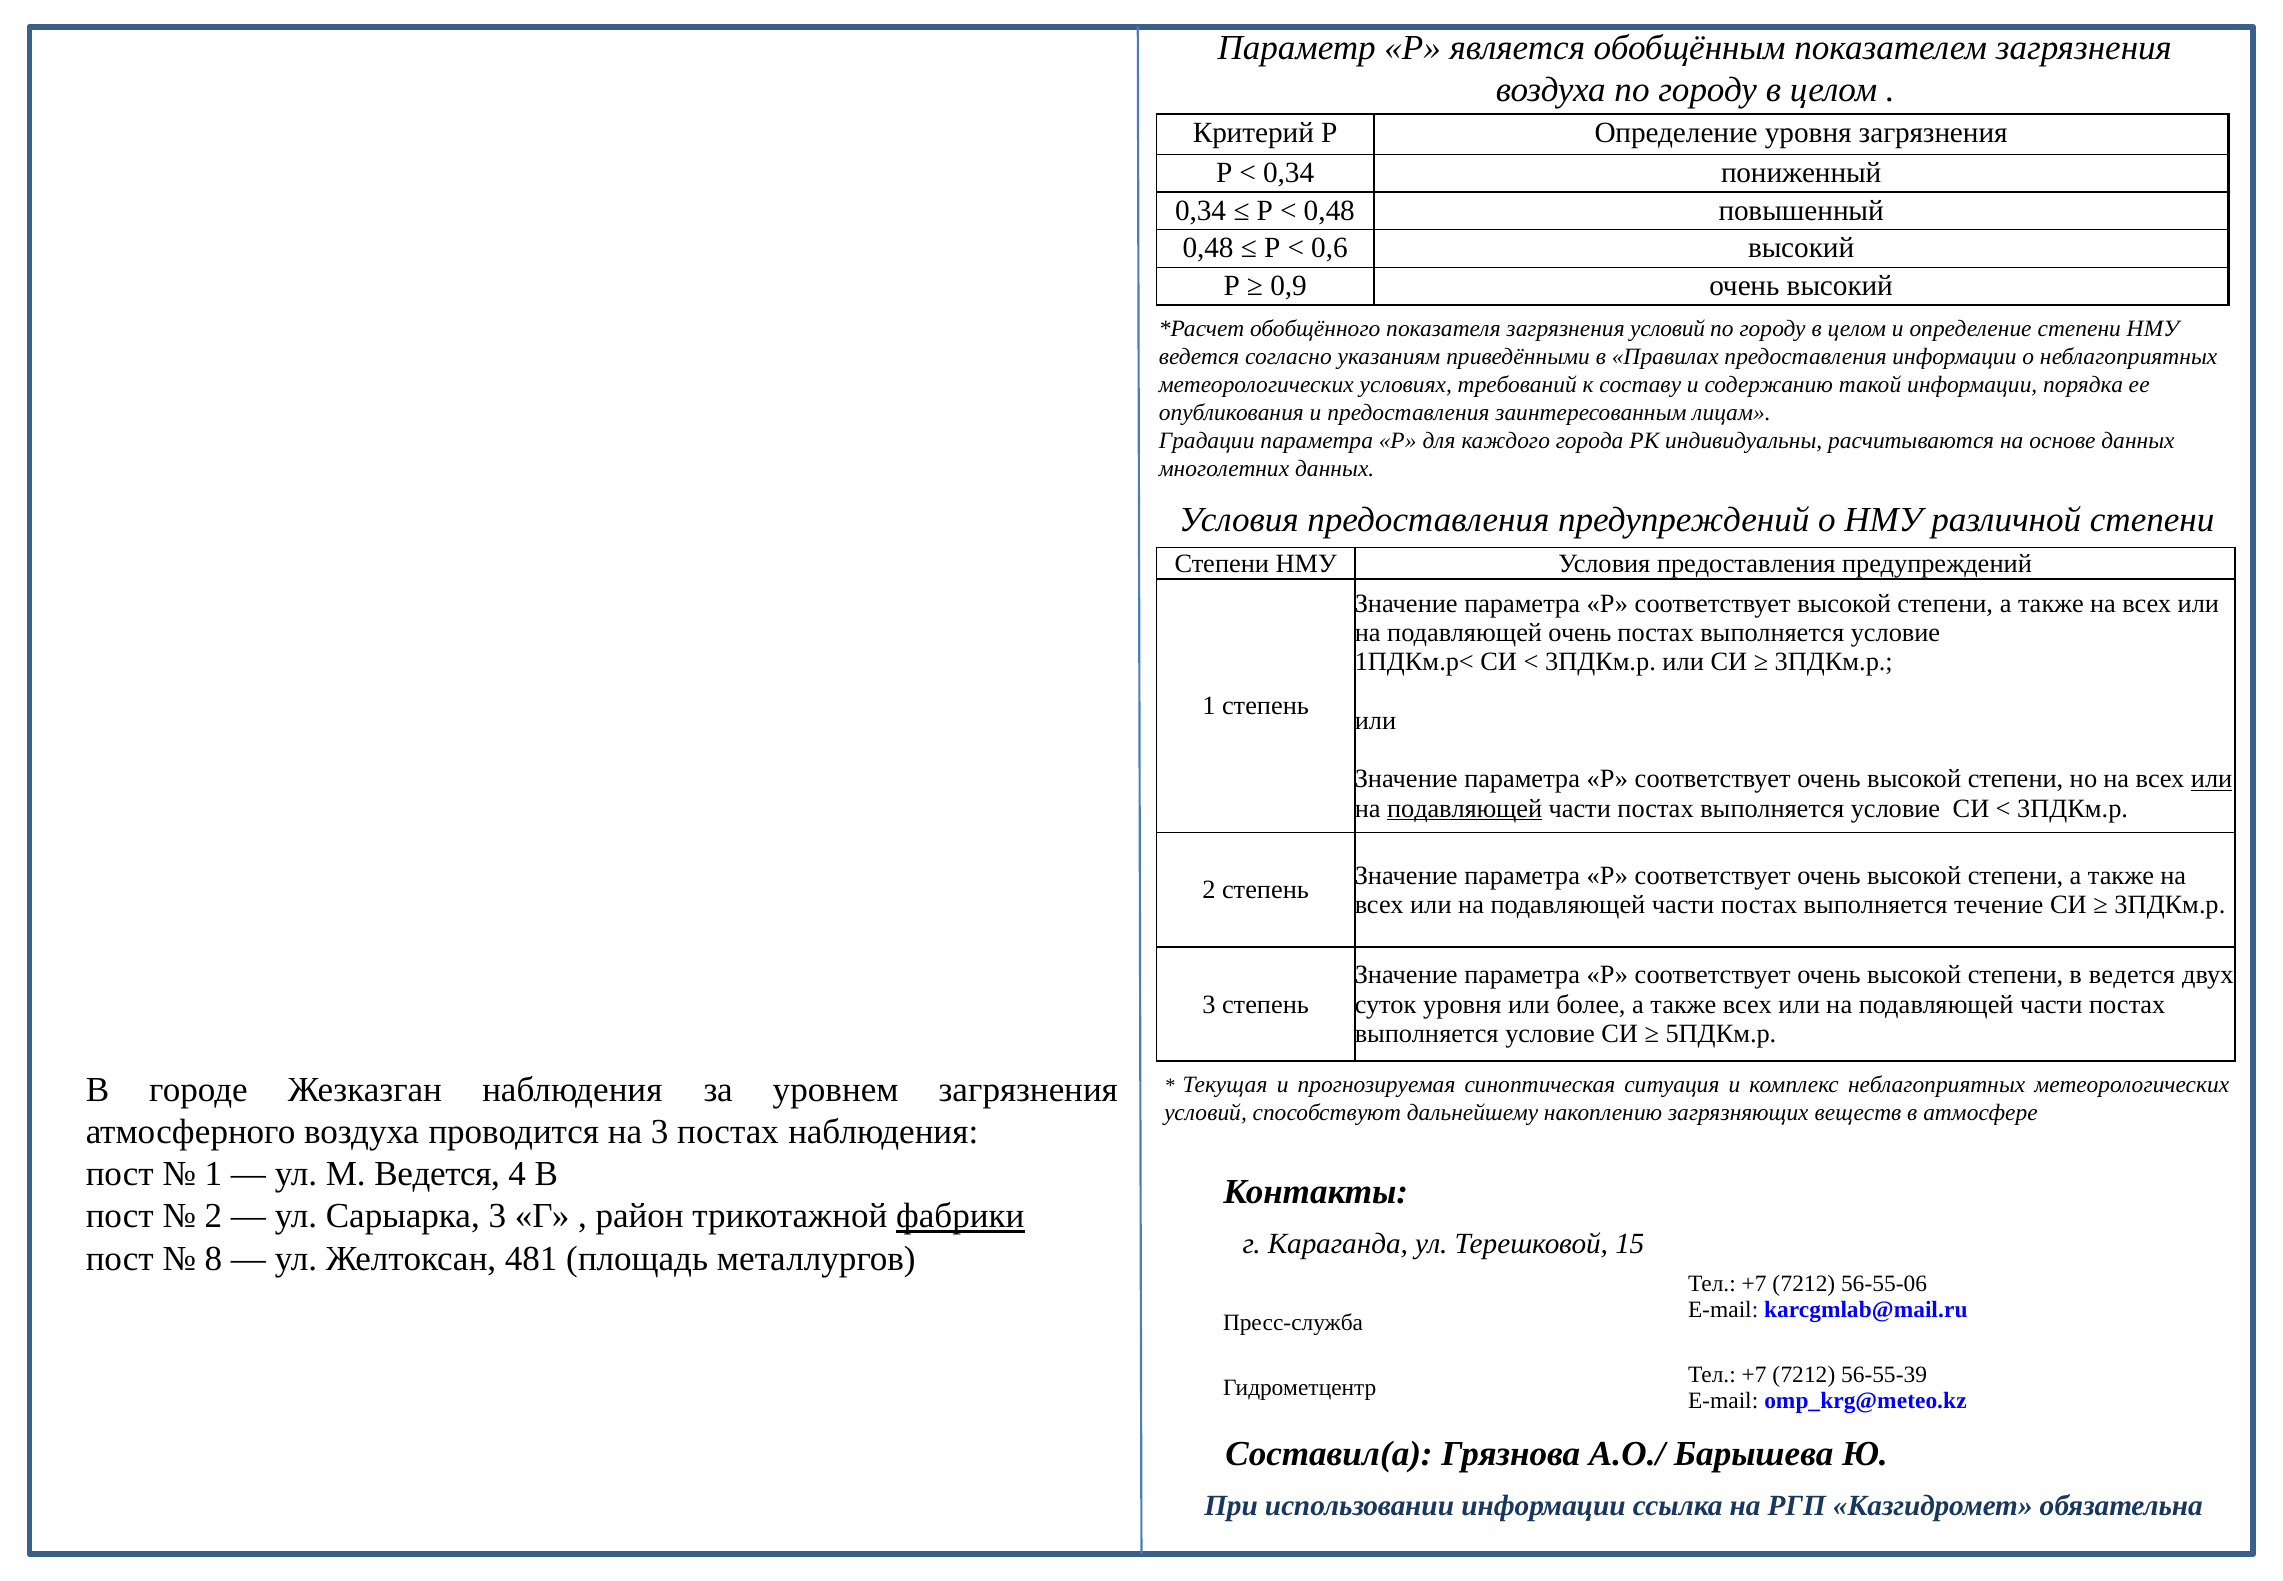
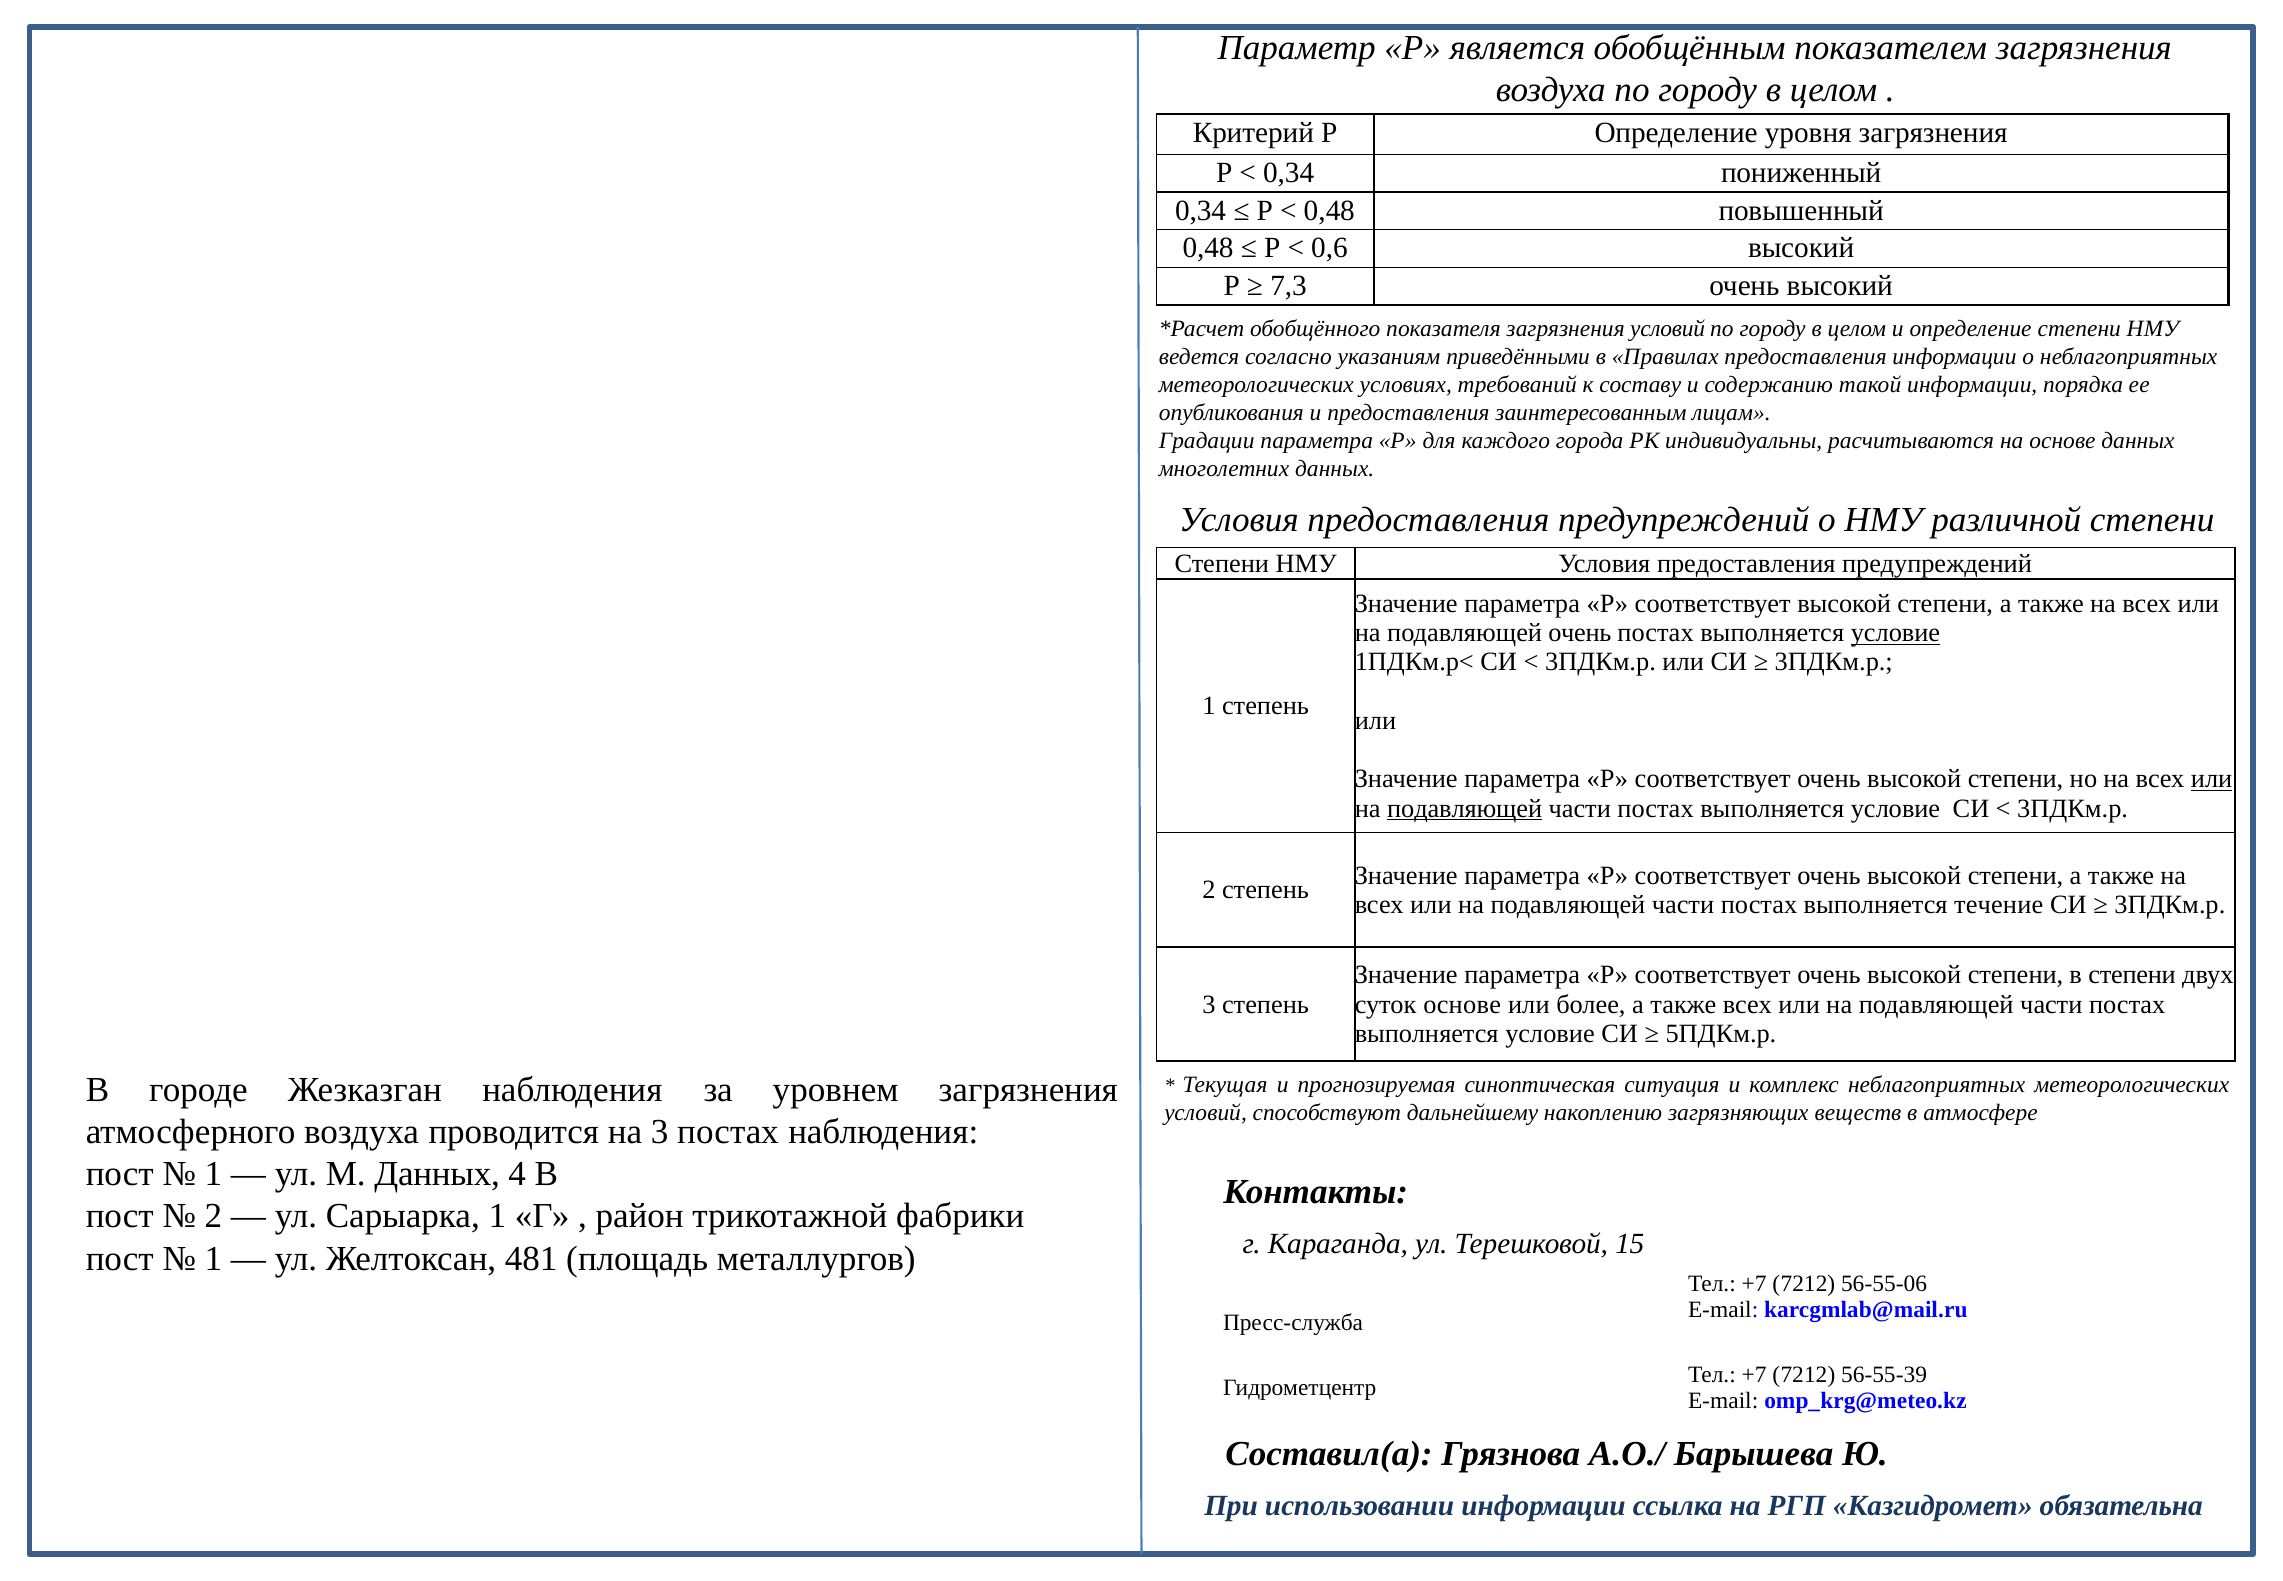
0,9: 0,9 -> 7,3 (1289, 286)
условие underline: none -> present (1895, 633)
в ведется: ведется -> степени (2132, 975)
суток уровня: уровня -> основе (1462, 1004)
М Ведется: Ведется -> Данных (437, 1174)
Сарыарка 3: 3 -> 1 (497, 1216)
фабрики underline: present -> none (960, 1216)
8: 8 -> 1 (213, 1258)
